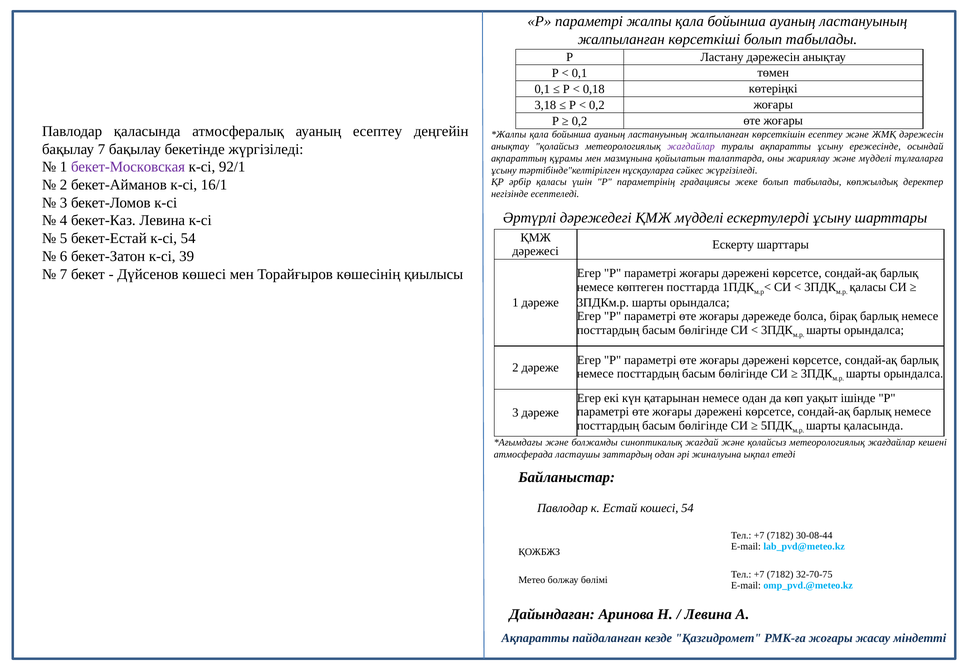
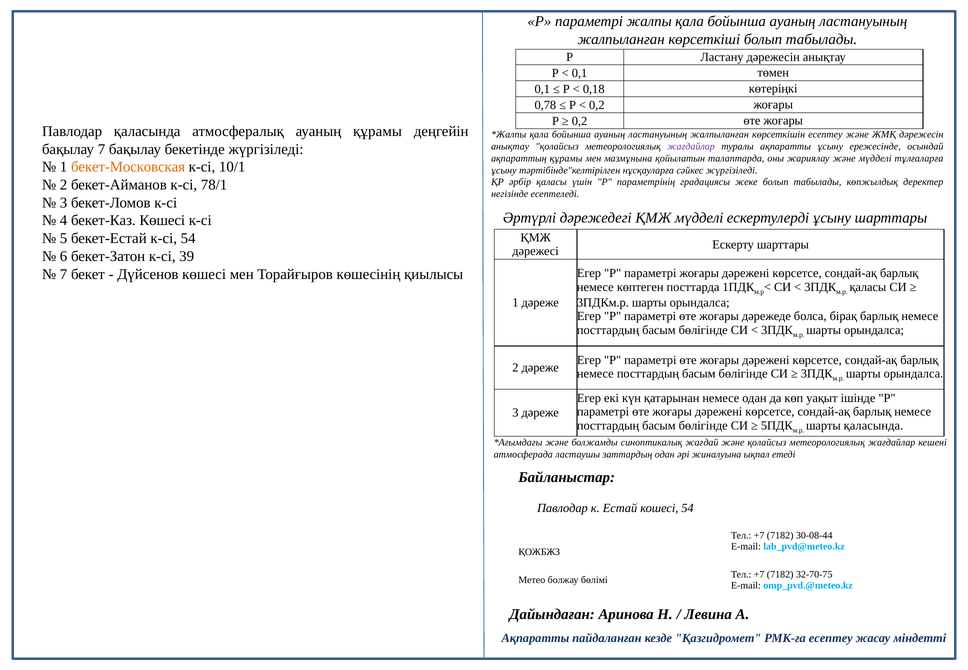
3,18: 3,18 -> 0,78 (545, 105)
ауаның есептеу: есептеу -> құрамы (378, 131)
бекет-Московская colour: purple -> orange (128, 167)
92/1: 92/1 -> 10/1 (232, 167)
16/1: 16/1 -> 78/1 (214, 185)
бекет-Каз Левина: Левина -> Көшесі (162, 221)
РМК-ға жоғары: жоғары -> есептеу (831, 638)
